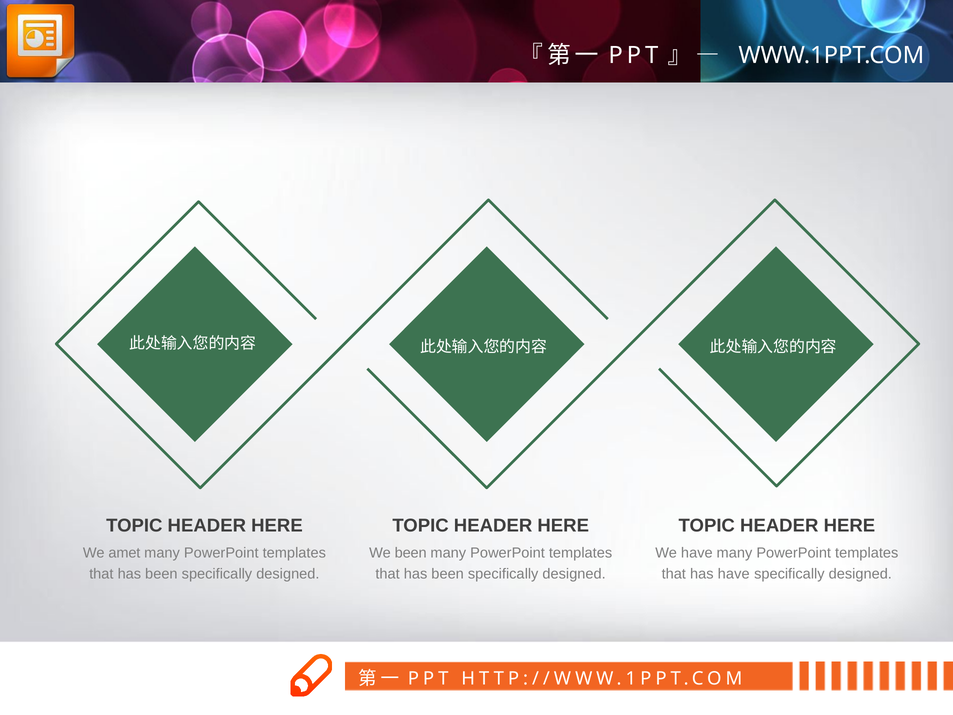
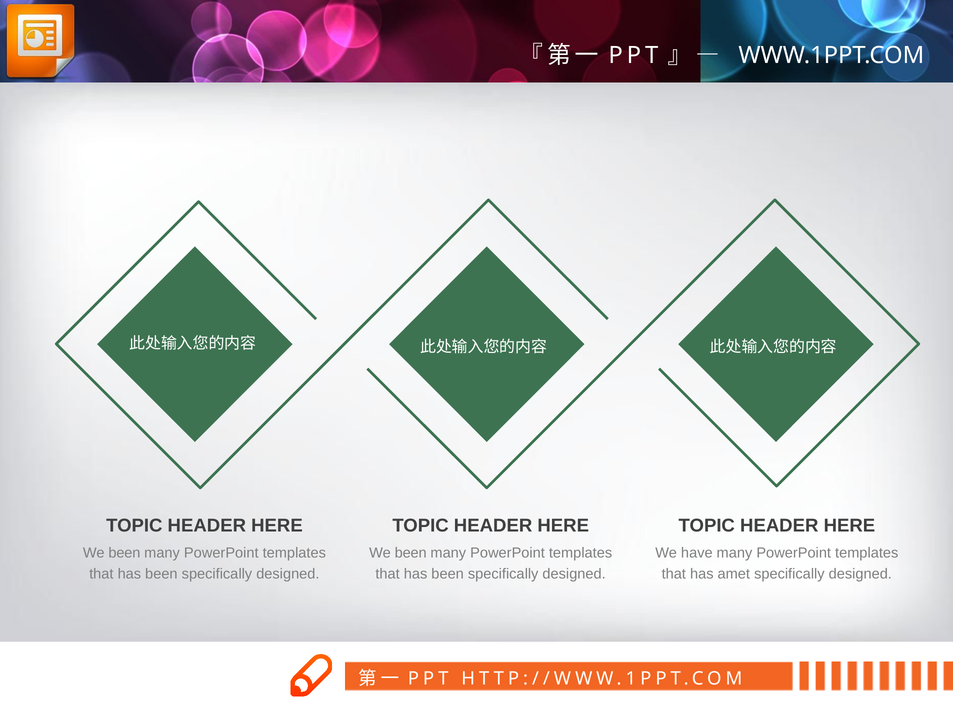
amet: amet -> been (124, 553)
has have: have -> amet (734, 574)
